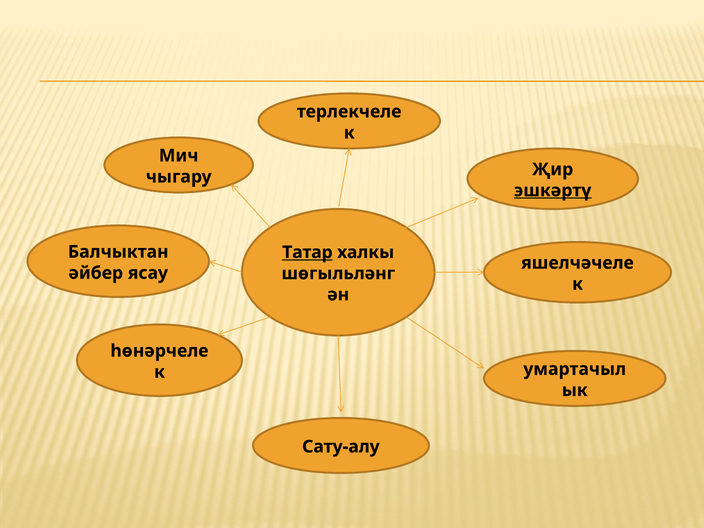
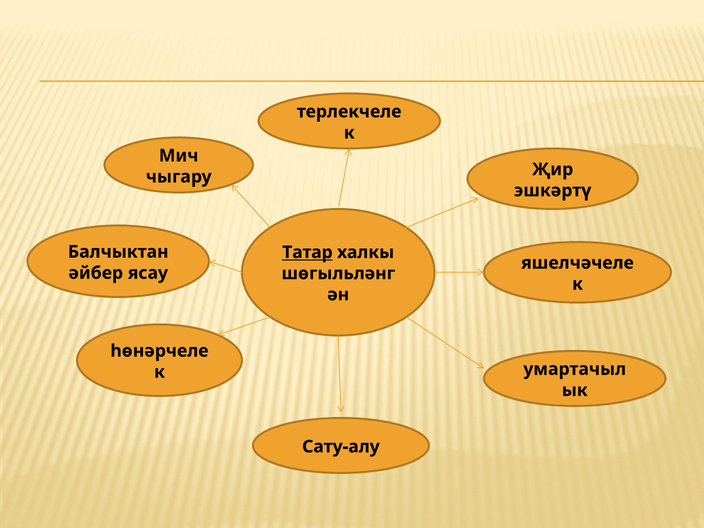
эшкәртү underline: present -> none (553, 191)
